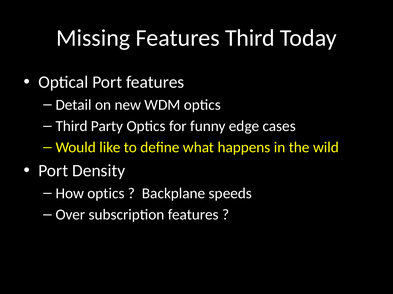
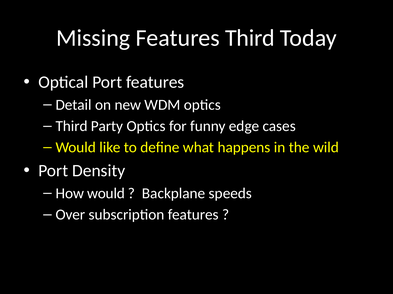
How optics: optics -> would (106, 194)
